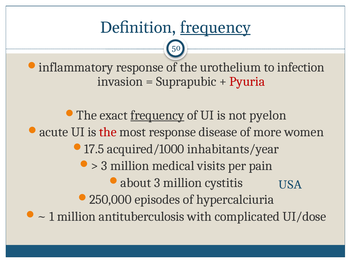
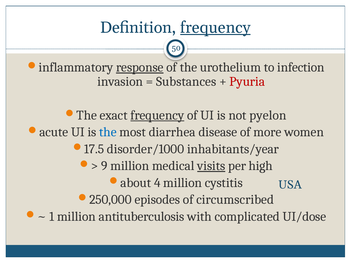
response underline: none -> present (140, 67)
Suprapubic: Suprapubic -> Substances (186, 82)
the colour: red -> blue (108, 132)
most response: response -> diarrhea (172, 132)
acquired/1000: acquired/1000 -> disorder/1000 (146, 149)
3: 3 -> 9 (104, 166)
visits underline: none -> present (211, 166)
pain: pain -> high (261, 166)
3: 3 -> 4 (157, 183)
hypercalciuria: hypercalciuria -> circumscribed (235, 200)
